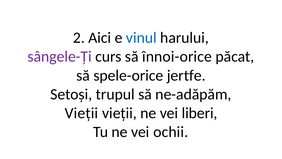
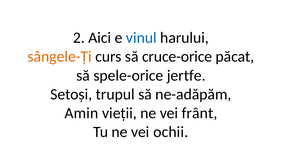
sângele-Ți colour: purple -> orange (60, 56)
înnoi-orice: înnoi-orice -> cruce-orice (177, 56)
Vieții: Vieții -> Amin (81, 113)
liberi: liberi -> frânt (199, 113)
